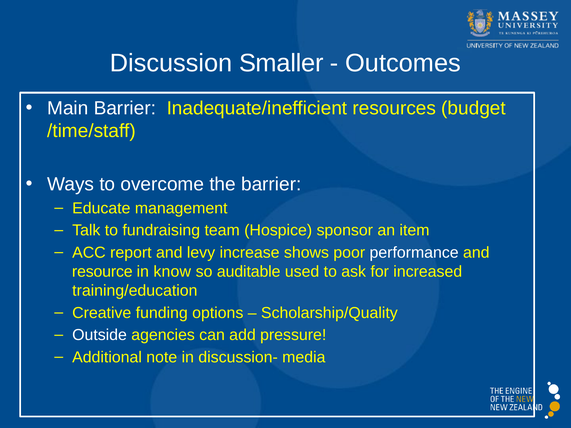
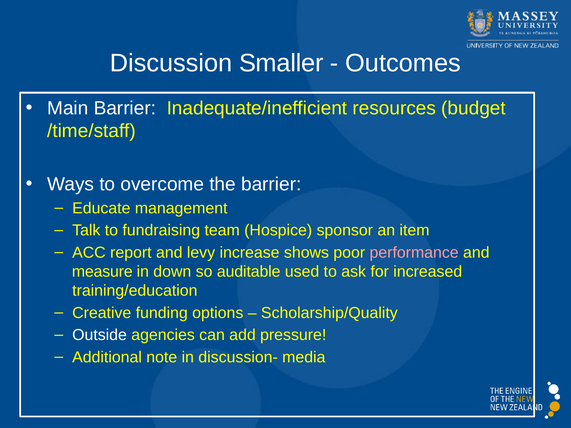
performance colour: white -> pink (414, 253)
resource: resource -> measure (102, 272)
know: know -> down (172, 272)
